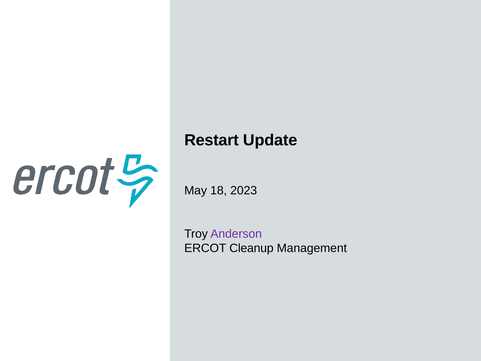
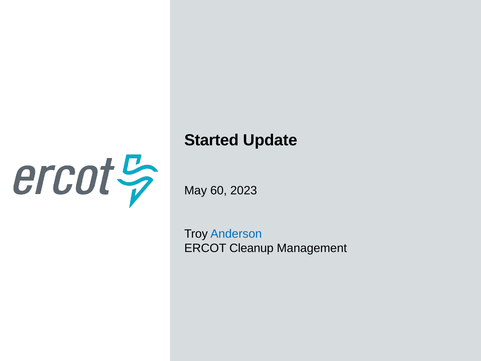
Restart: Restart -> Started (211, 140)
18: 18 -> 60 (219, 190)
Anderson colour: purple -> blue (236, 234)
